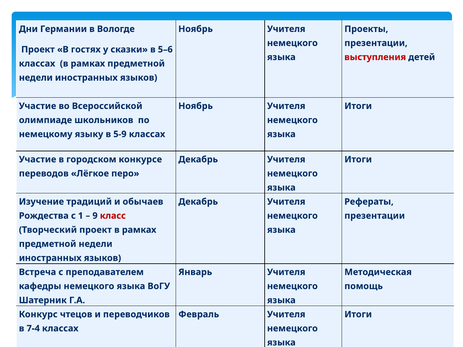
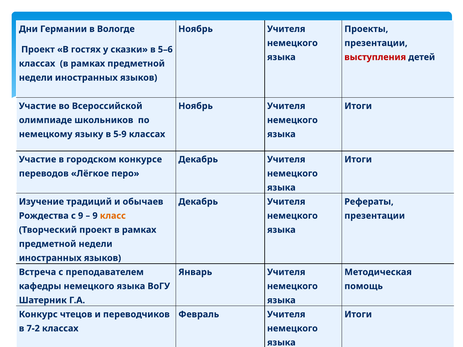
с 1: 1 -> 9 (81, 216)
класс colour: red -> orange (113, 216)
7-4: 7-4 -> 7-2 (33, 329)
